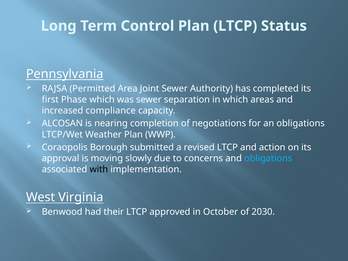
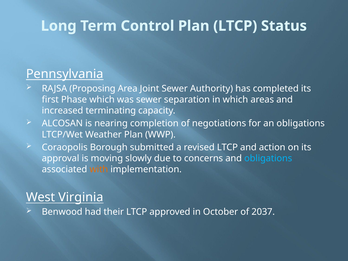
Permitted: Permitted -> Proposing (92, 89)
compliance: compliance -> terminating (111, 111)
with colour: black -> orange (99, 169)
2030: 2030 -> 2037 (263, 212)
